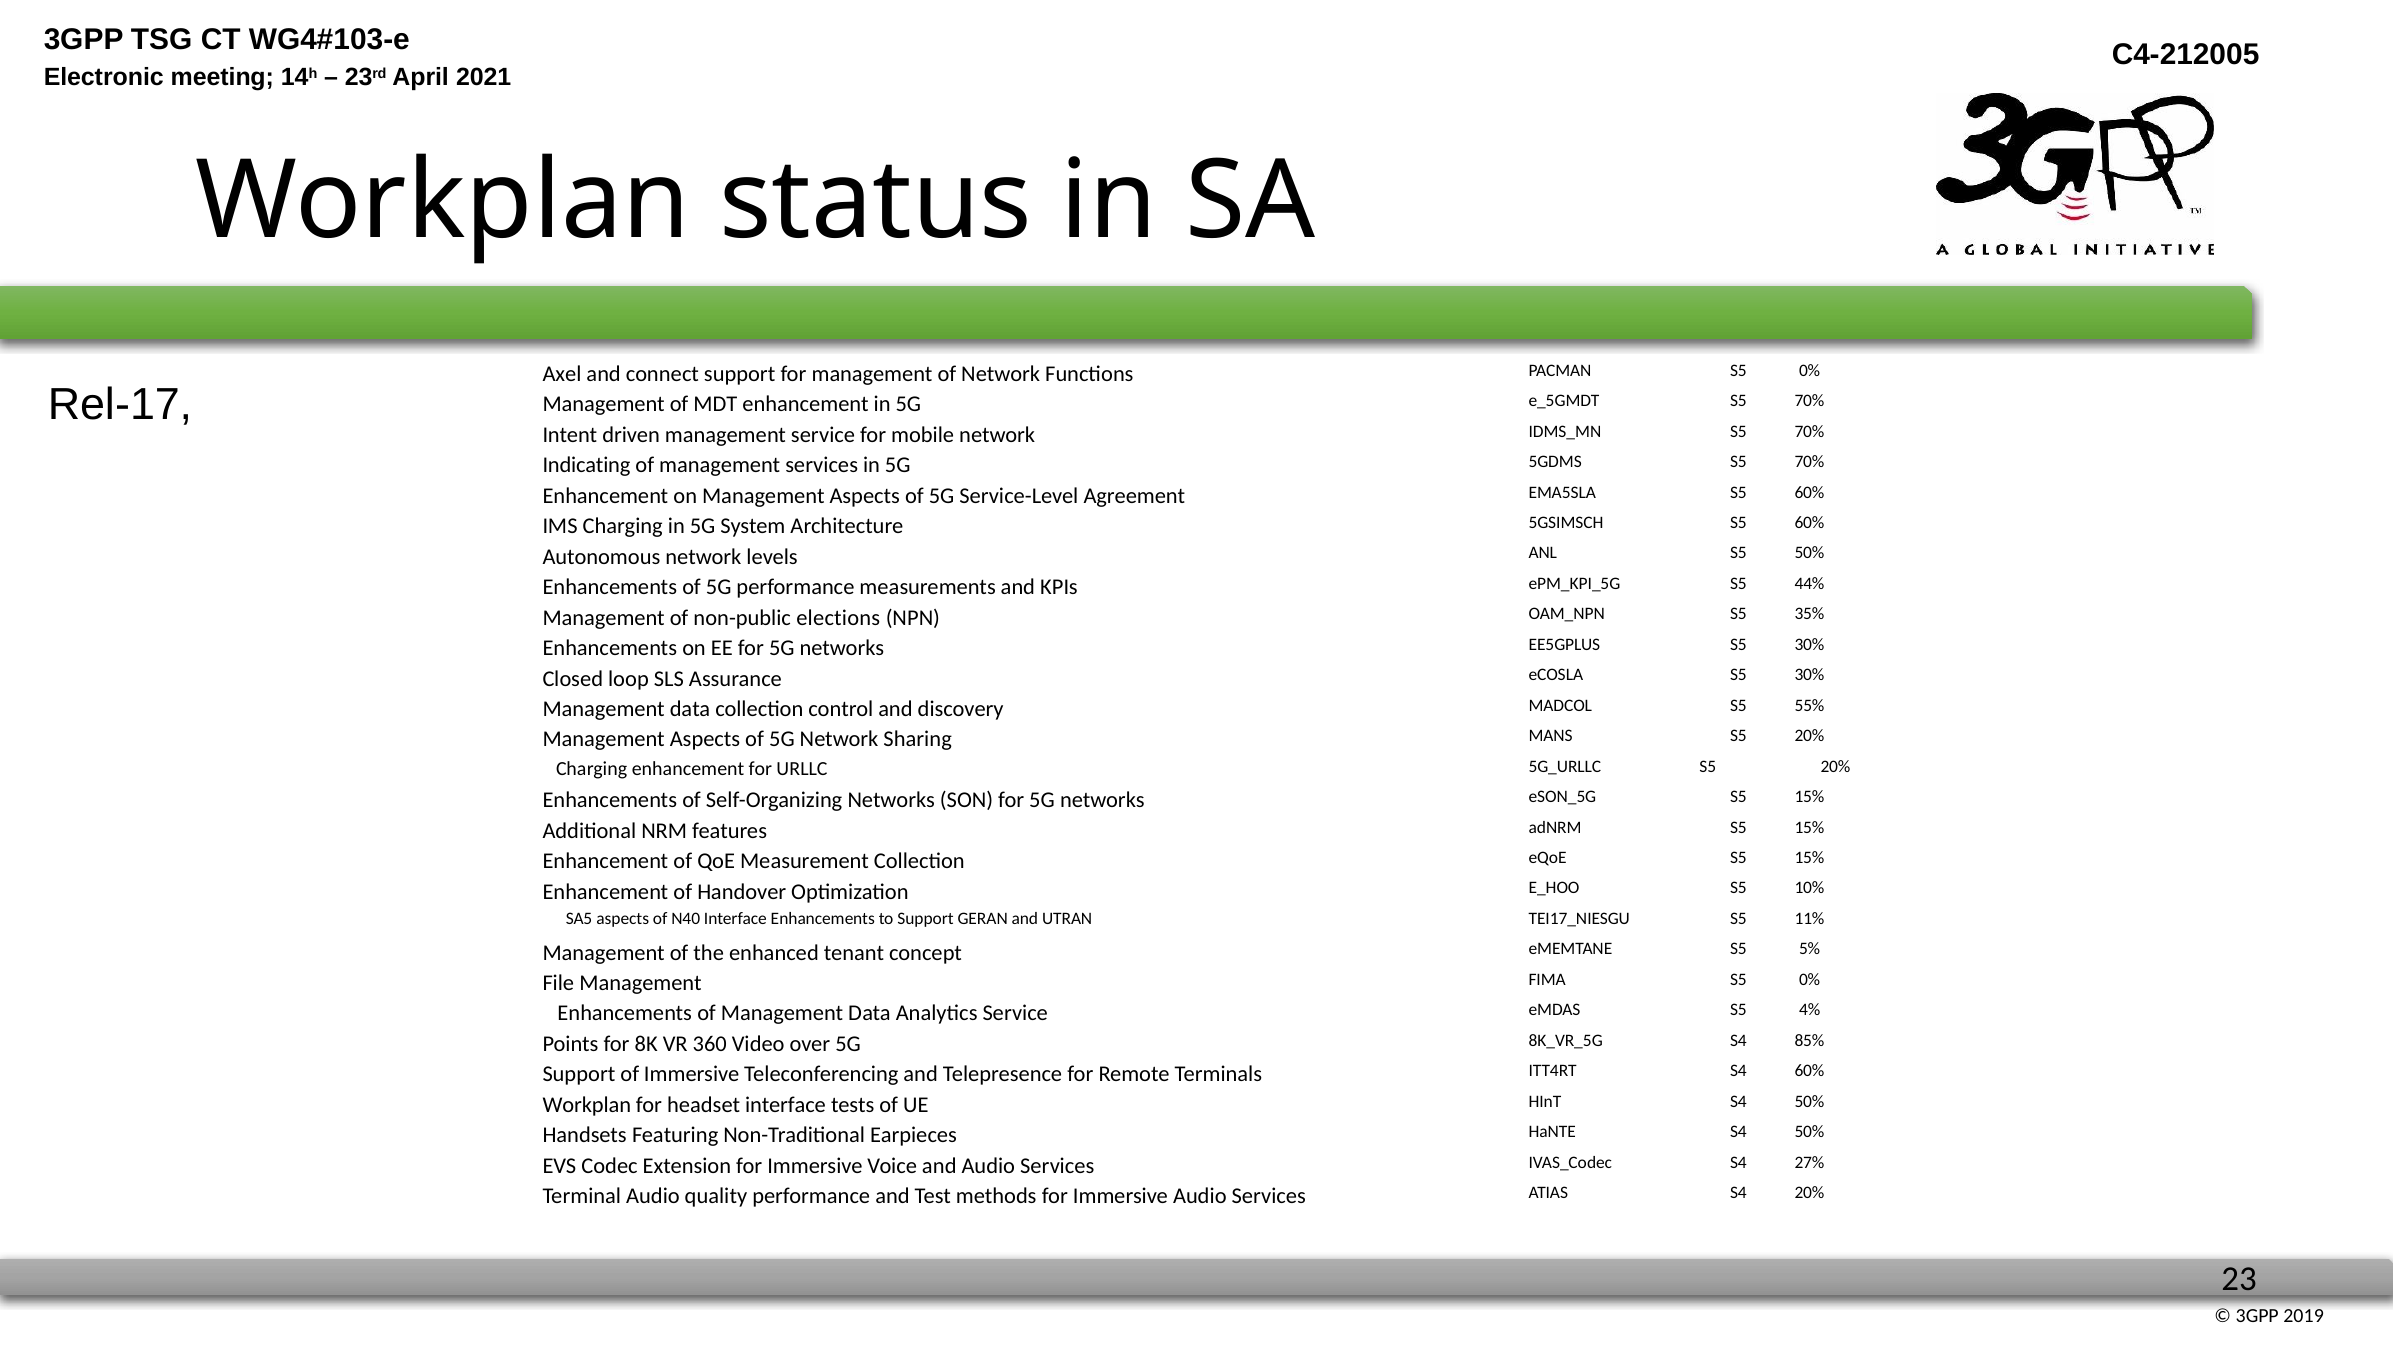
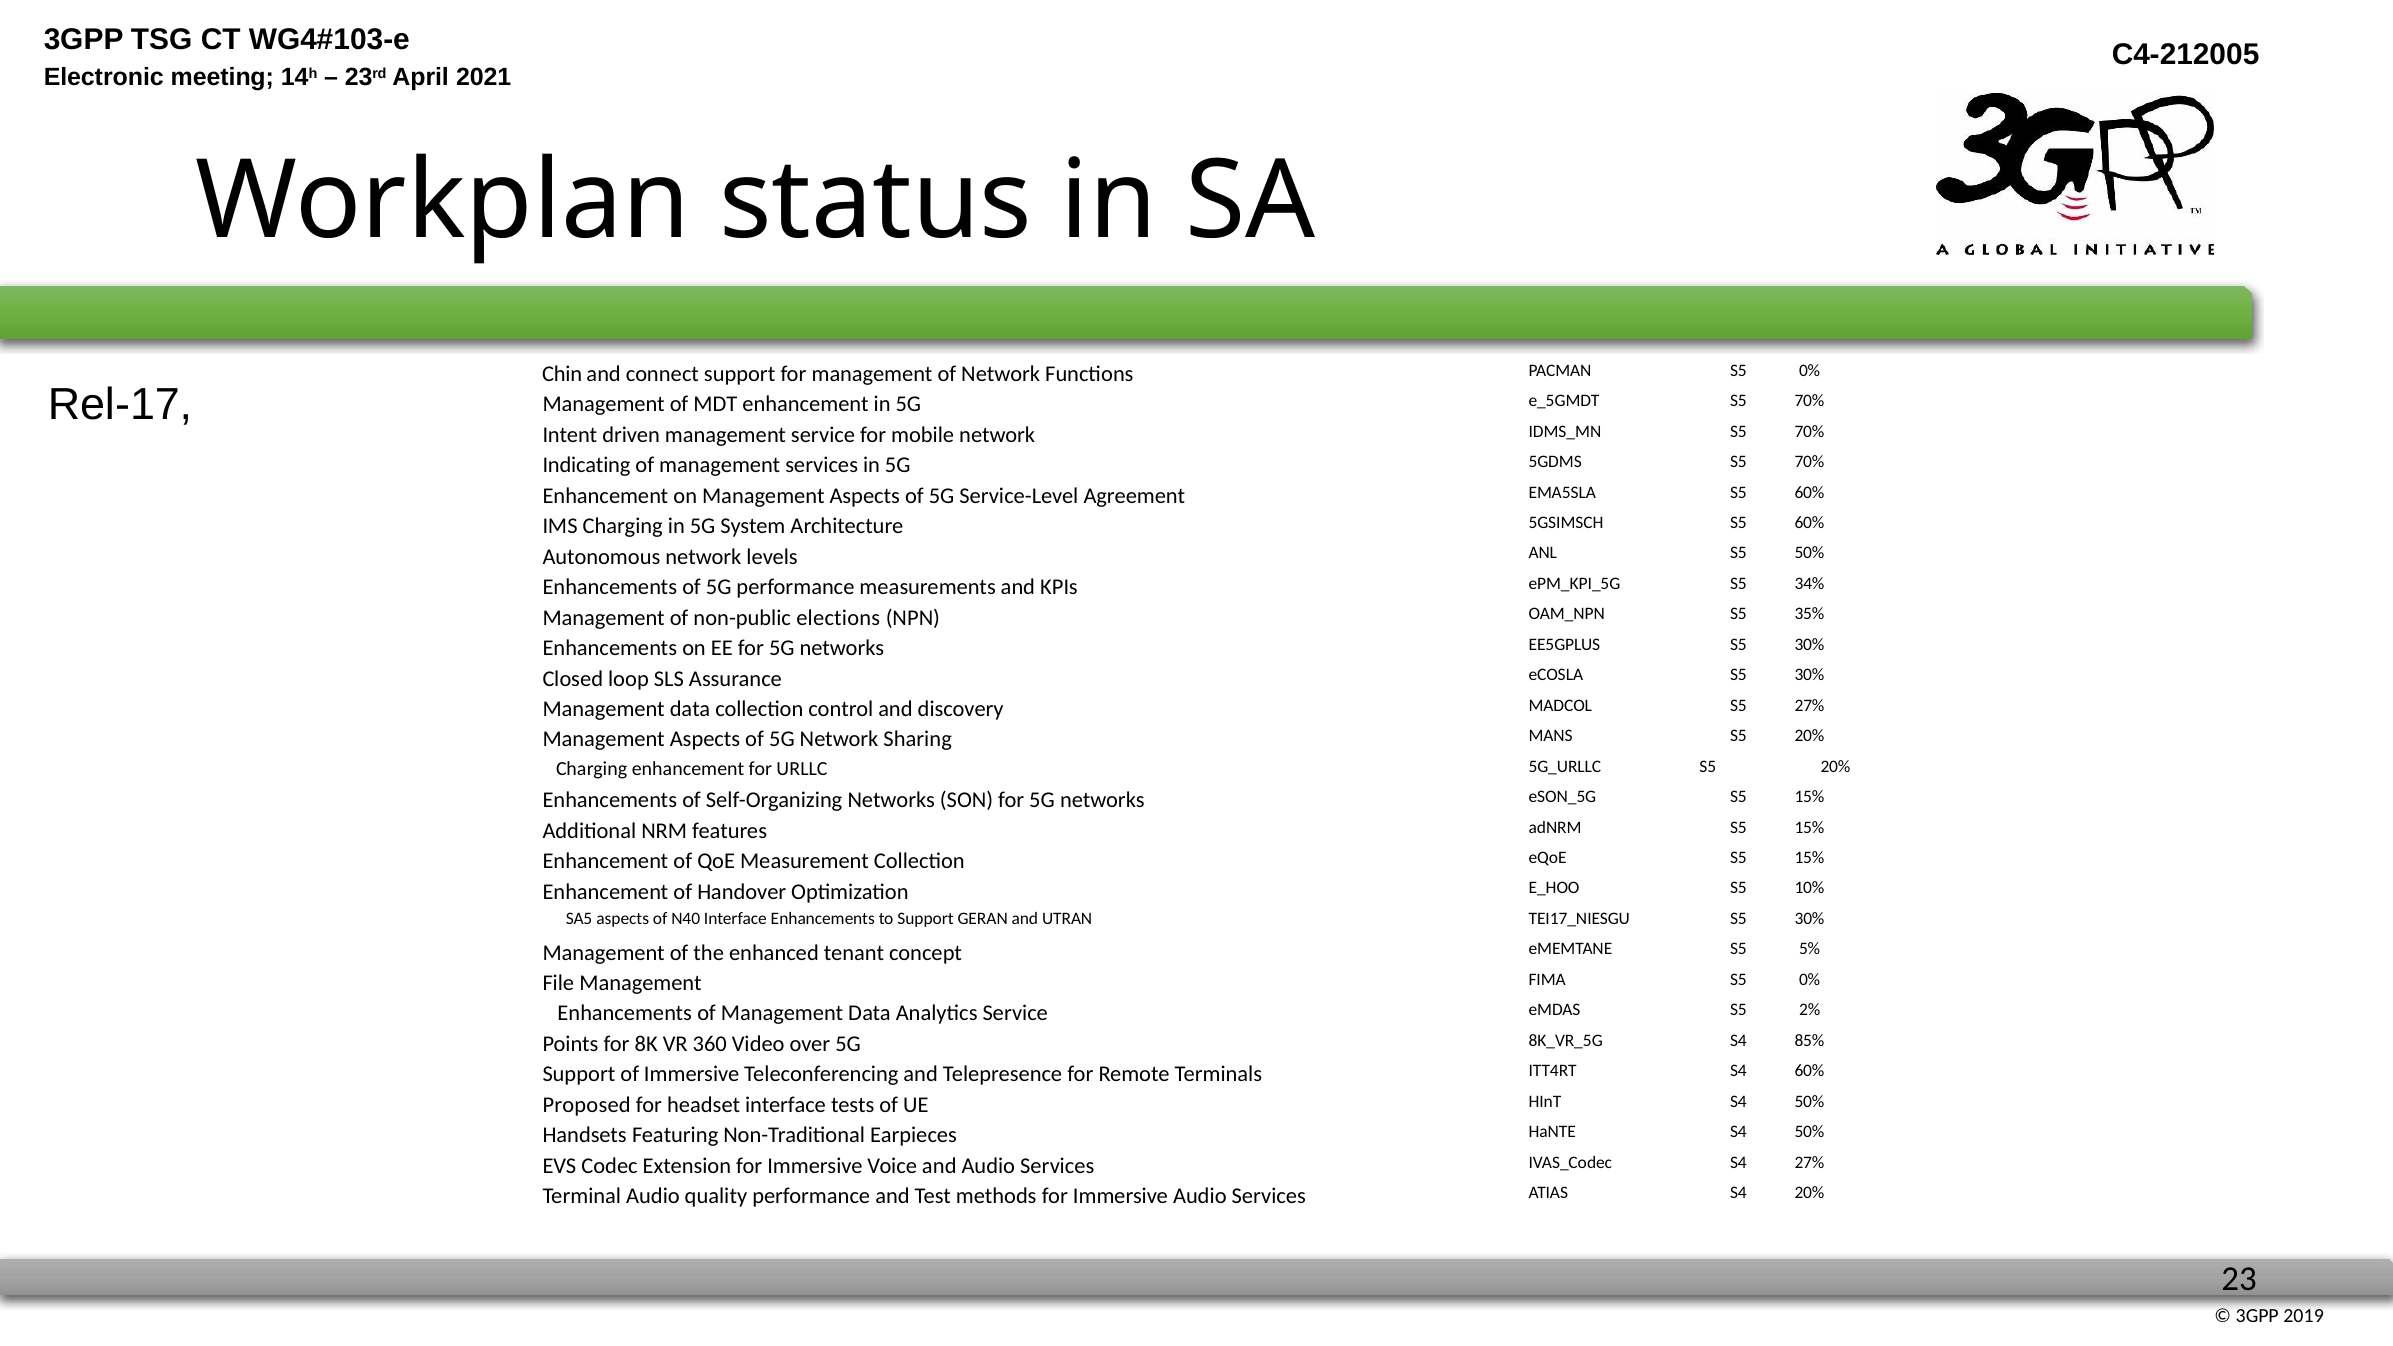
Axel: Axel -> Chin (562, 374)
44%: 44% -> 34% (1809, 584)
S5 55%: 55% -> 27% (1809, 705)
11%: 11% -> 30% (1809, 919)
4%: 4% -> 2% (1810, 1010)
Workplan: Workplan -> Proposed (587, 1105)
